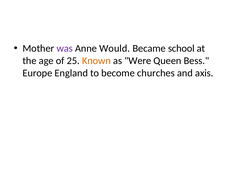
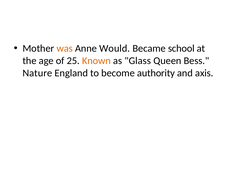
was colour: purple -> orange (65, 48)
Were: Were -> Glass (138, 61)
Europe: Europe -> Nature (37, 73)
churches: churches -> authority (156, 73)
